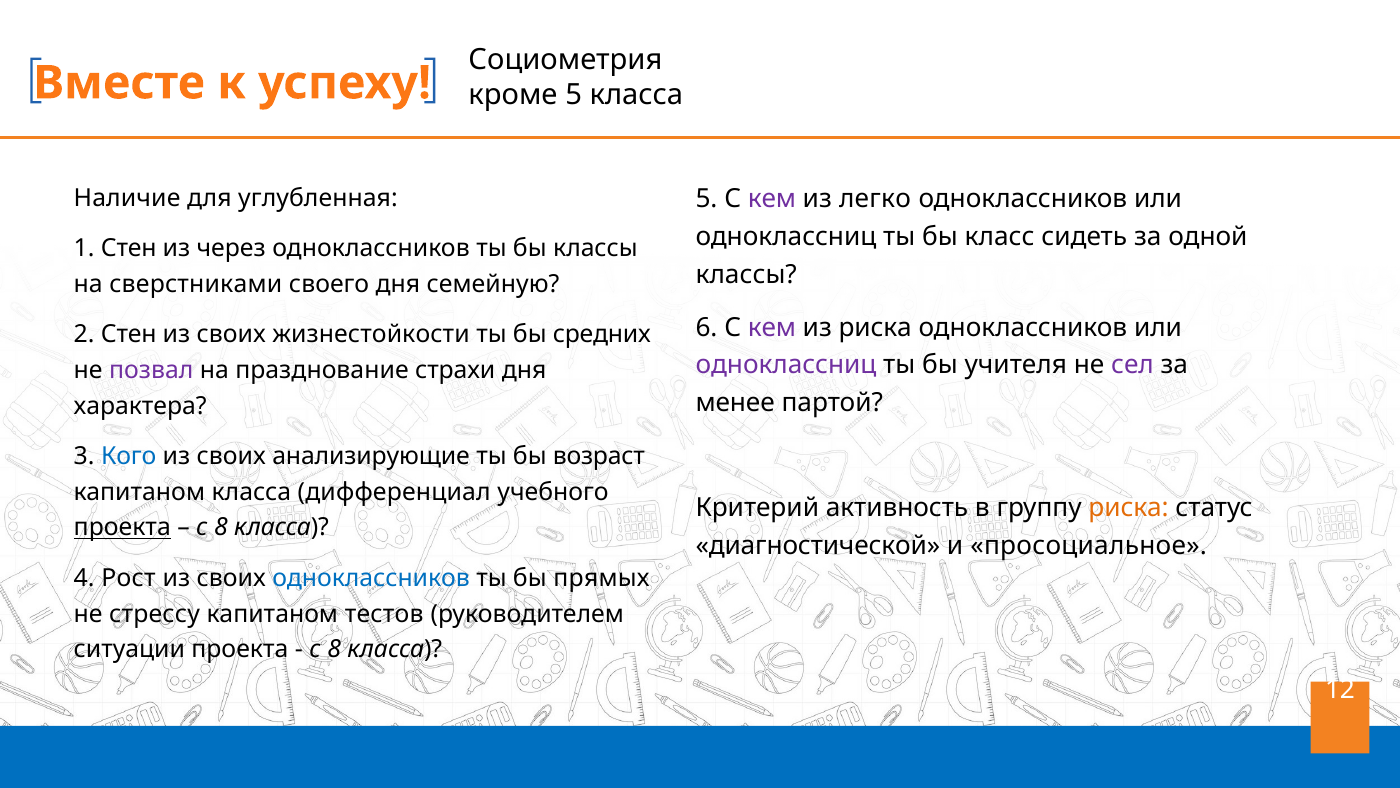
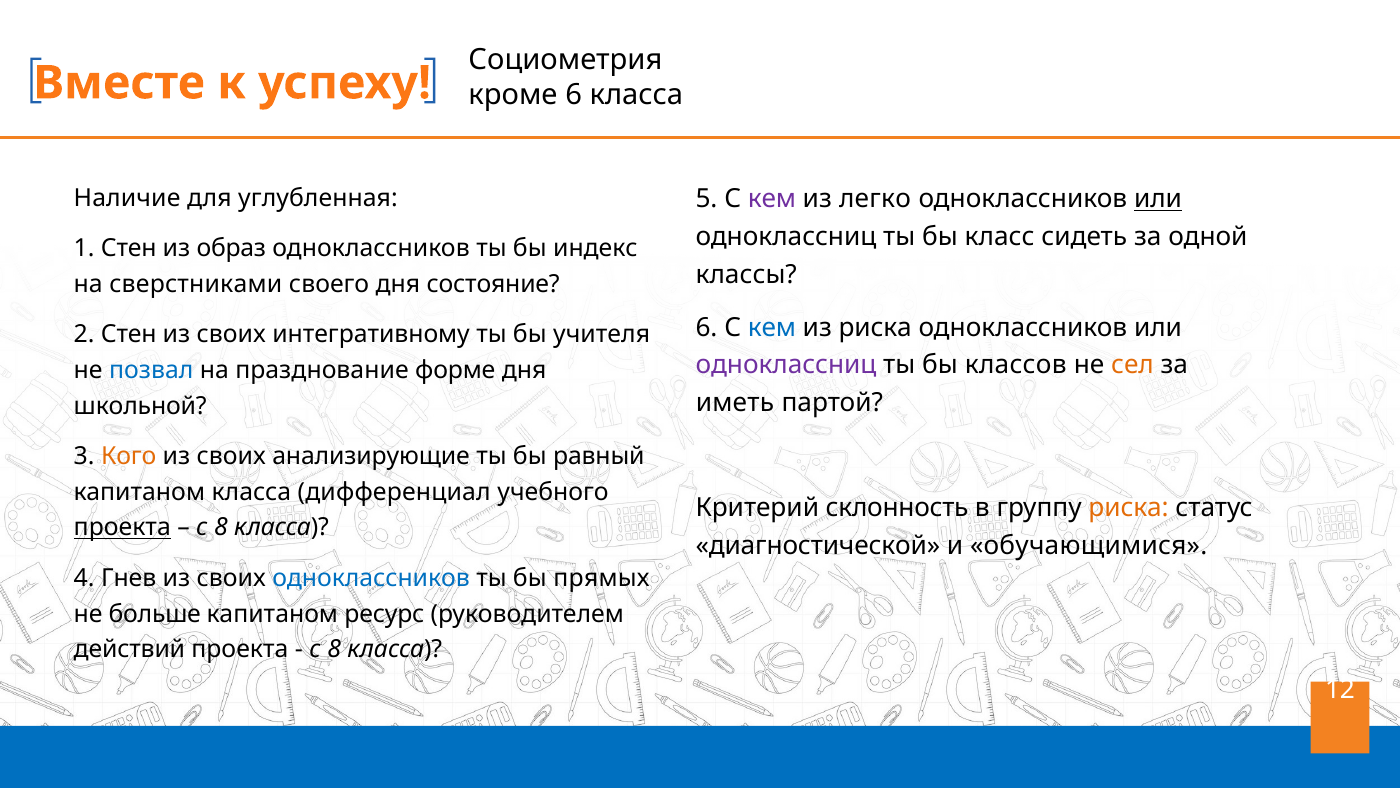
кроме 5: 5 -> 6 (574, 95)
или underline: none -> present (1158, 199)
через: через -> образ (231, 248)
бы классы: классы -> индекс (595, 248)
семейную: семейную -> состояние (493, 284)
кем colour: purple -> blue (772, 327)
жизнестойкости: жизнестойкости -> интегративному (371, 334)
средних: средних -> учителя (602, 334)
учителя: учителя -> классов (1016, 365)
сел colour: purple -> orange (1133, 365)
позвал colour: purple -> blue (151, 370)
страхи: страхи -> форме (455, 370)
менее: менее -> иметь (735, 403)
характера: характера -> школьной (140, 406)
Кого colour: blue -> orange (129, 456)
возраст: возраст -> равный (599, 456)
активность: активность -> склонность (897, 507)
просоциальное: просоциальное -> обучающимися (1089, 545)
Рост: Рост -> Гнев (129, 578)
стрессу: стрессу -> больше (155, 613)
тестов: тестов -> ресурс (384, 613)
ситуации: ситуации -> действий (129, 649)
